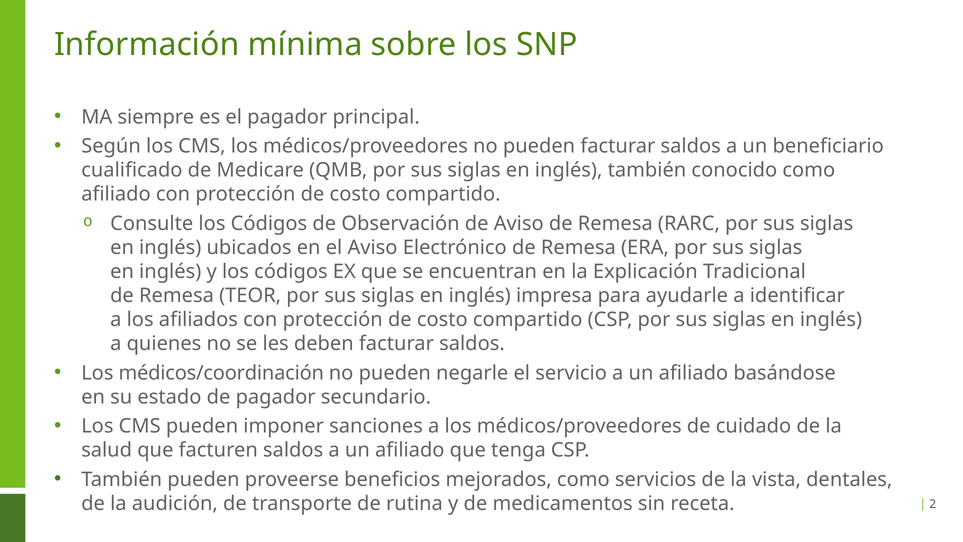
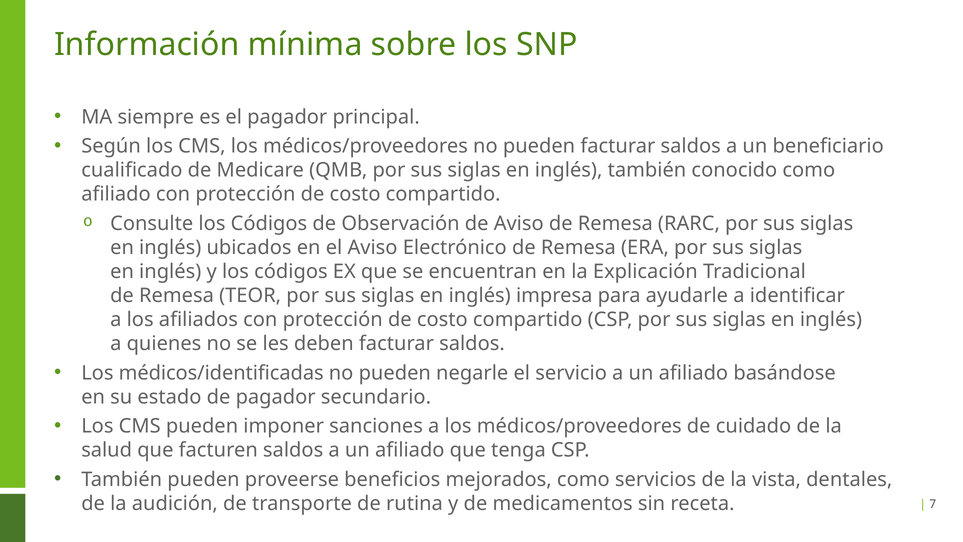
médicos/coordinación: médicos/coordinación -> médicos/identificadas (221, 373)
2: 2 -> 7 (933, 504)
